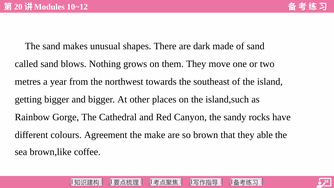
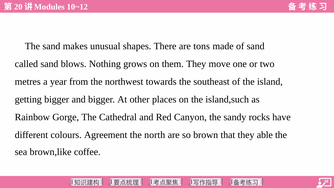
dark: dark -> tons (202, 46)
make: make -> north (155, 135)
